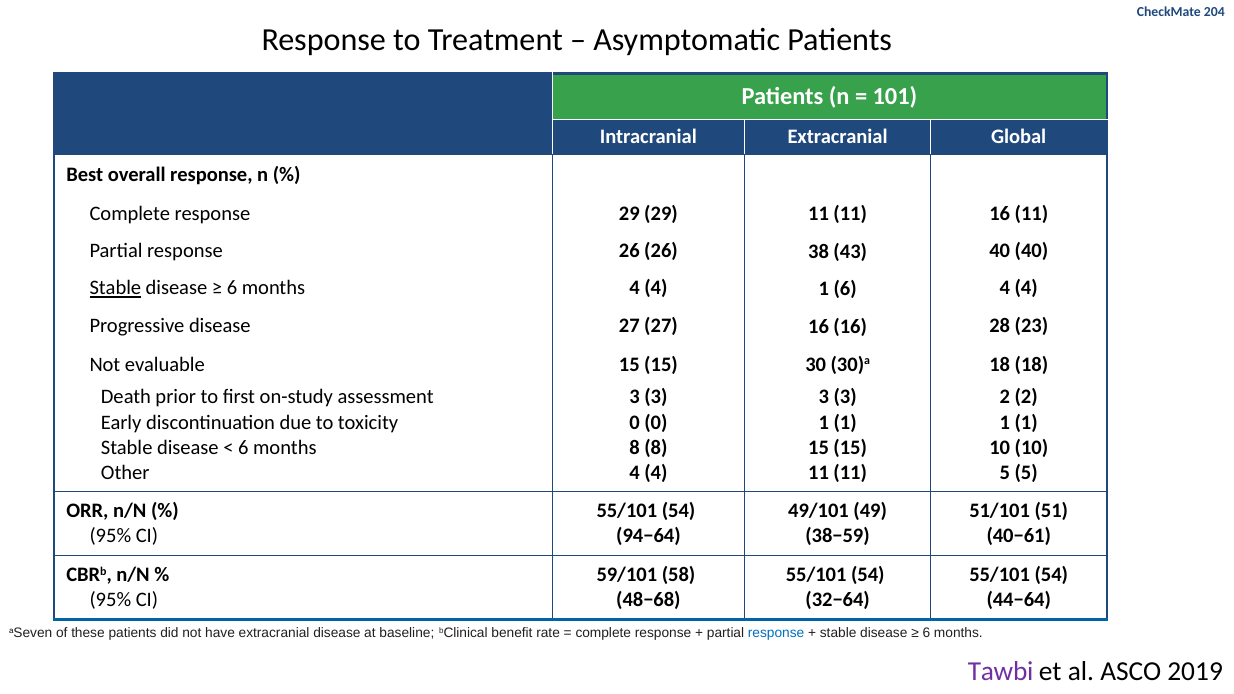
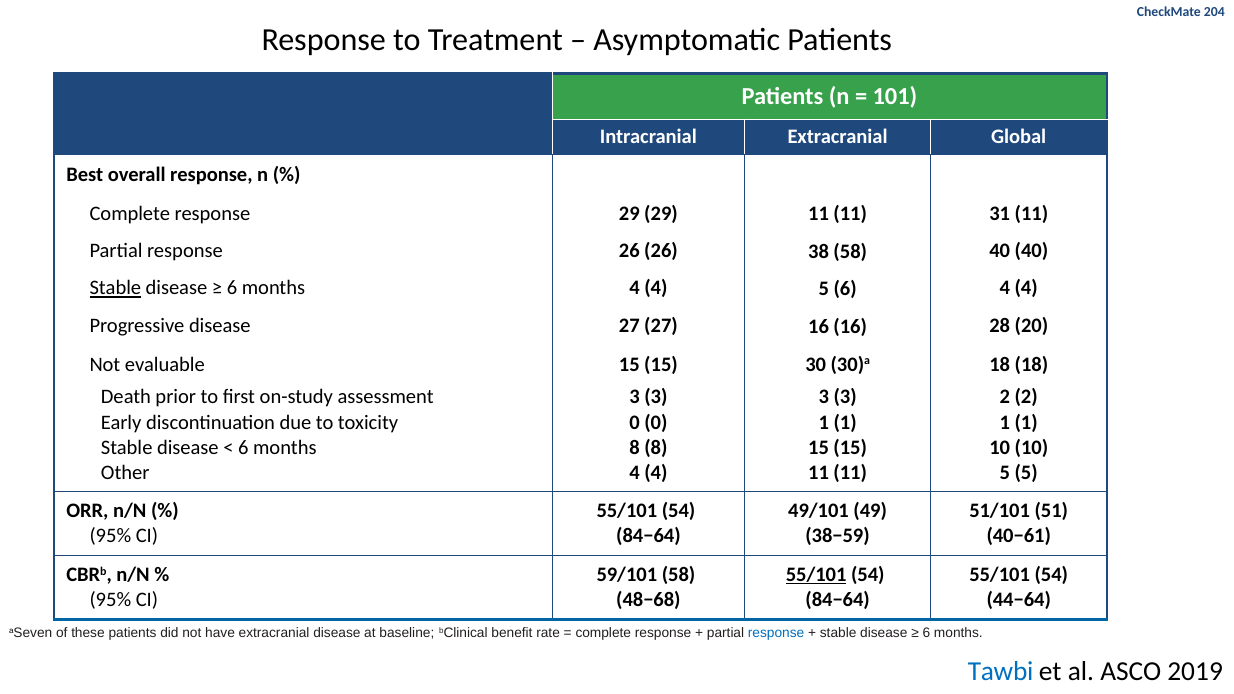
11 16: 16 -> 31 (1000, 214)
38 43: 43 -> 58 (850, 252)
4 1: 1 -> 5 (824, 289)
23: 23 -> 20 (1031, 326)
94−64: 94−64 -> 84−64 (648, 536)
55/101 underline: none -> present (816, 575)
32−64: 32−64 -> 84−64 (838, 600)
Tawbi colour: purple -> blue (1001, 671)
